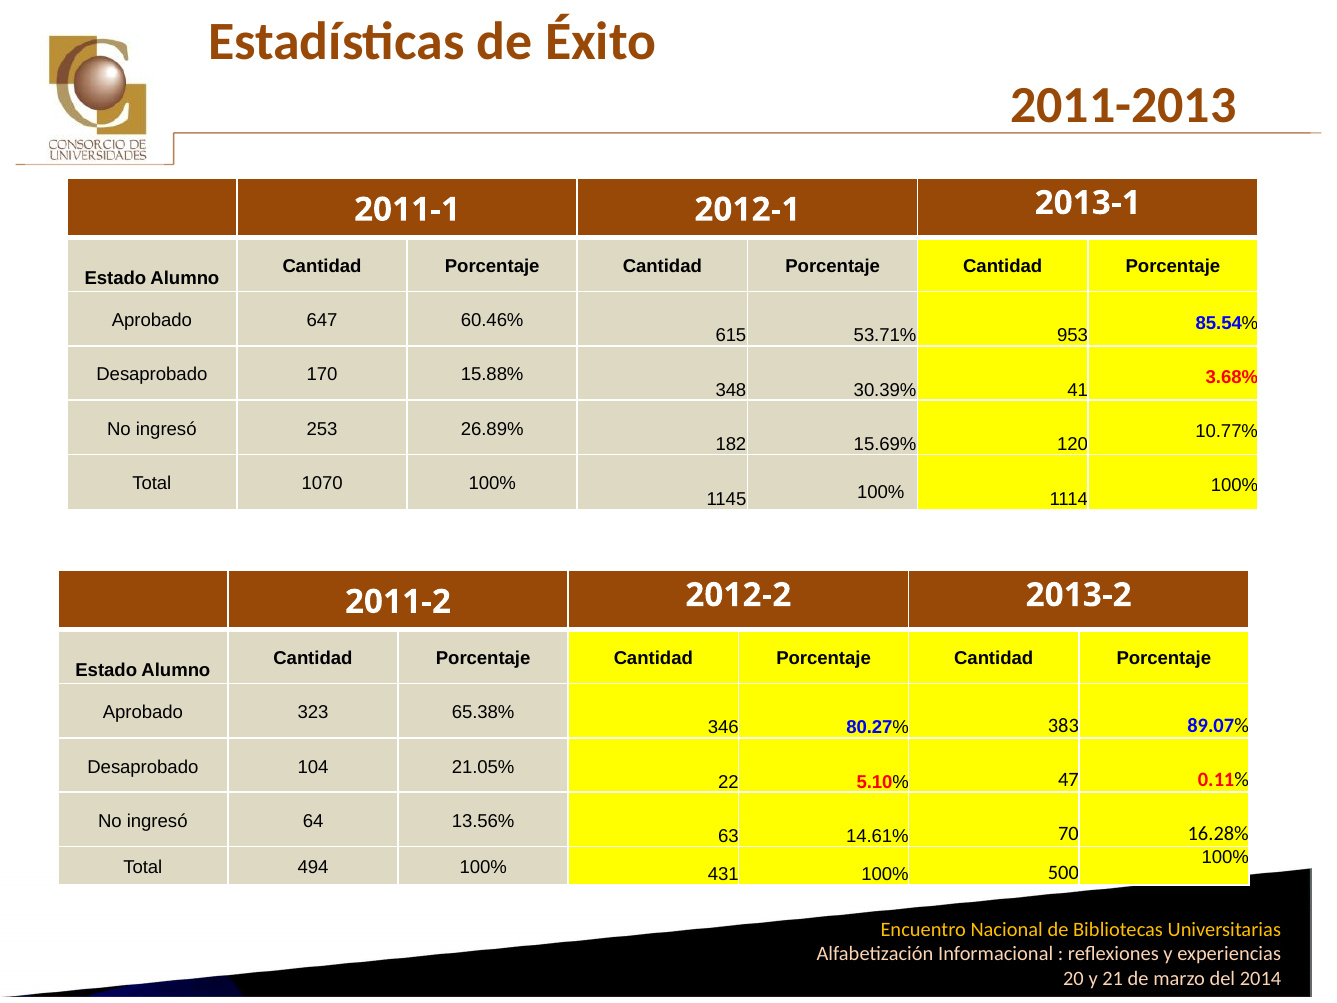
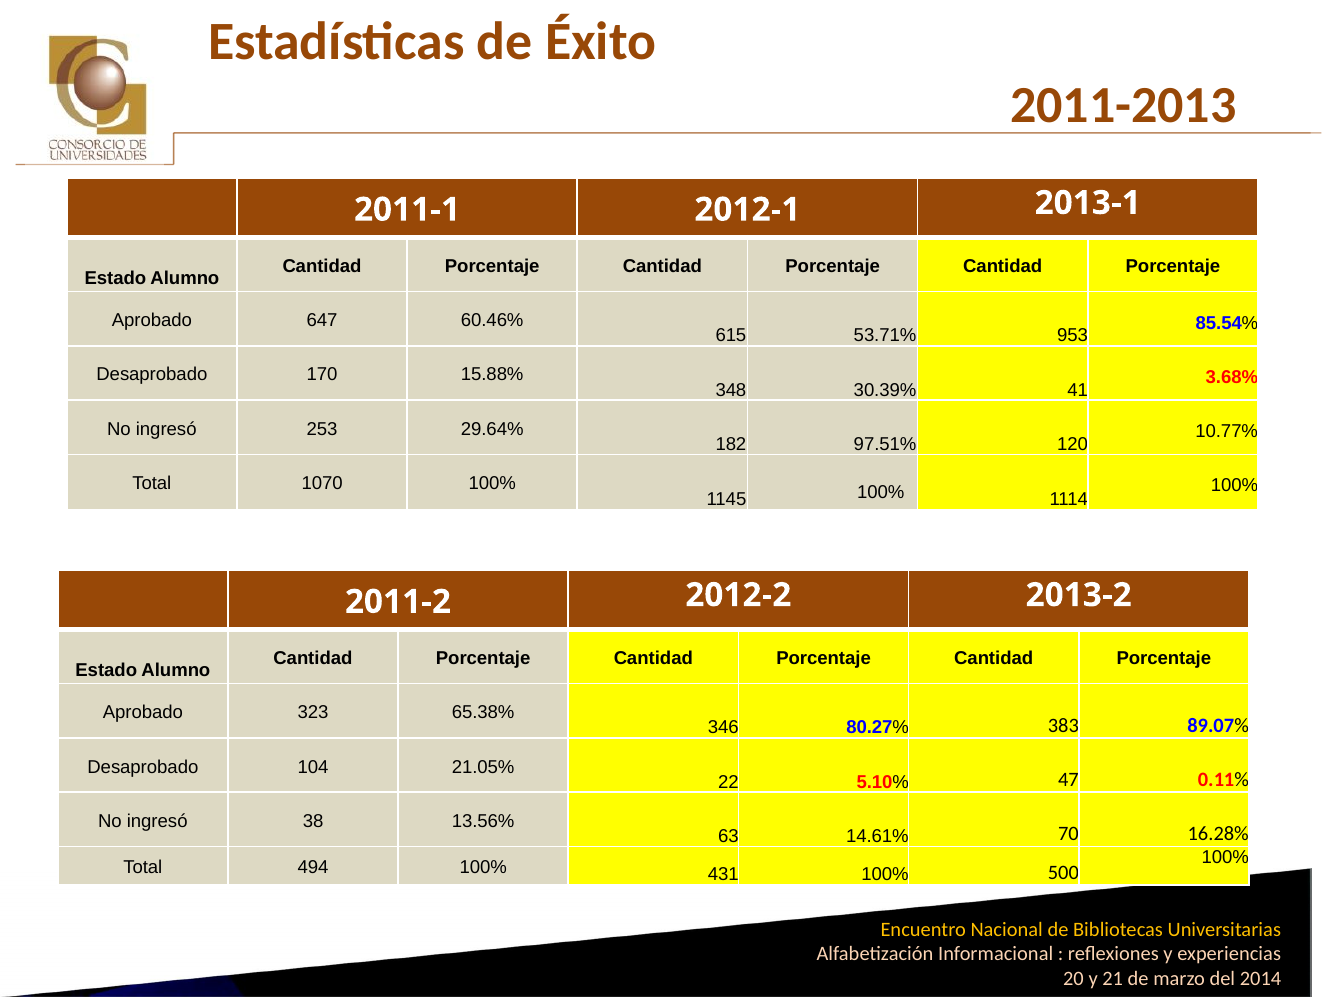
26.89%: 26.89% -> 29.64% (492, 429)
15.69%: 15.69% -> 97.51% (885, 444)
64: 64 -> 38 (313, 821)
